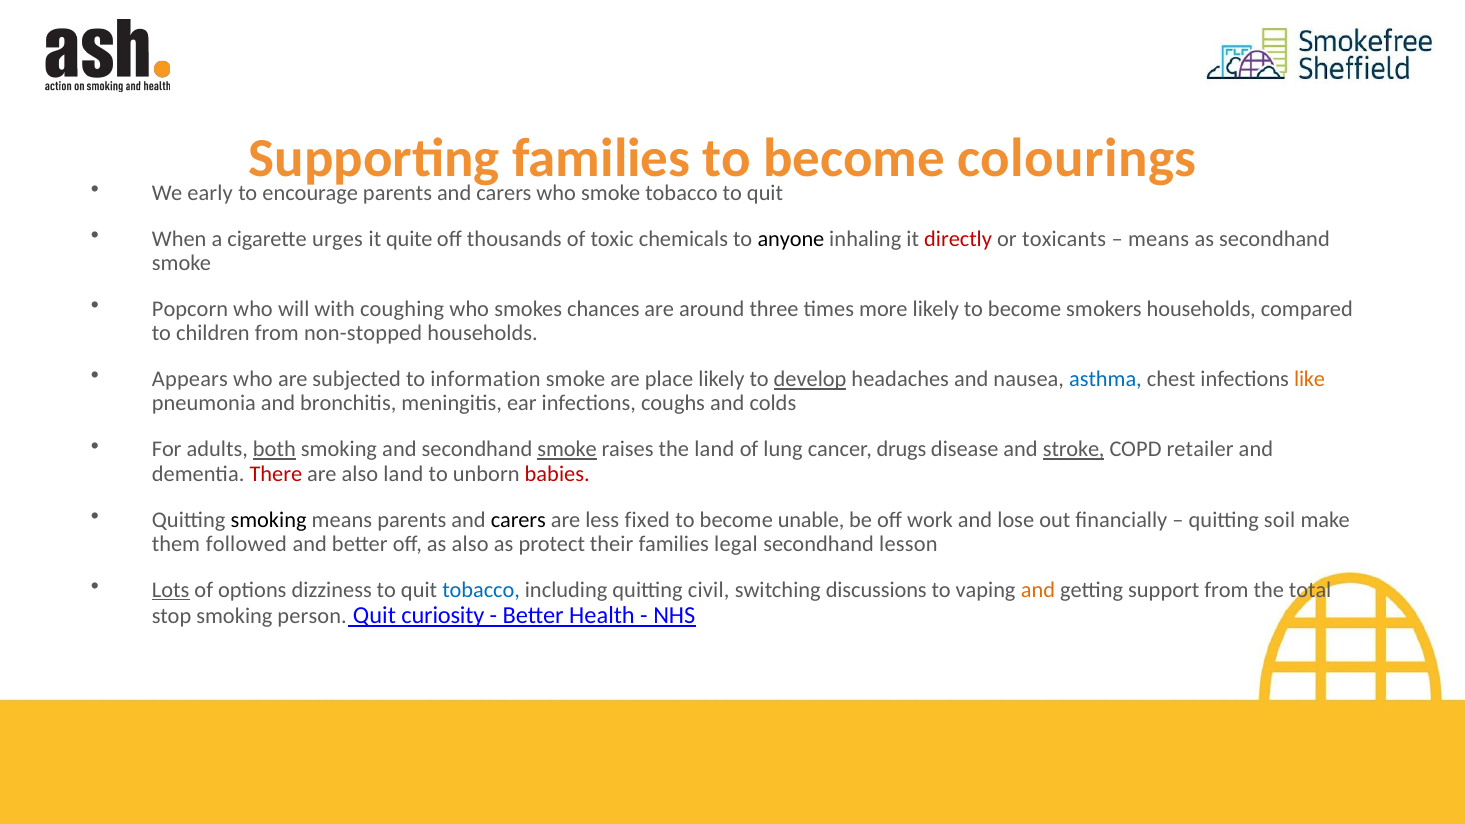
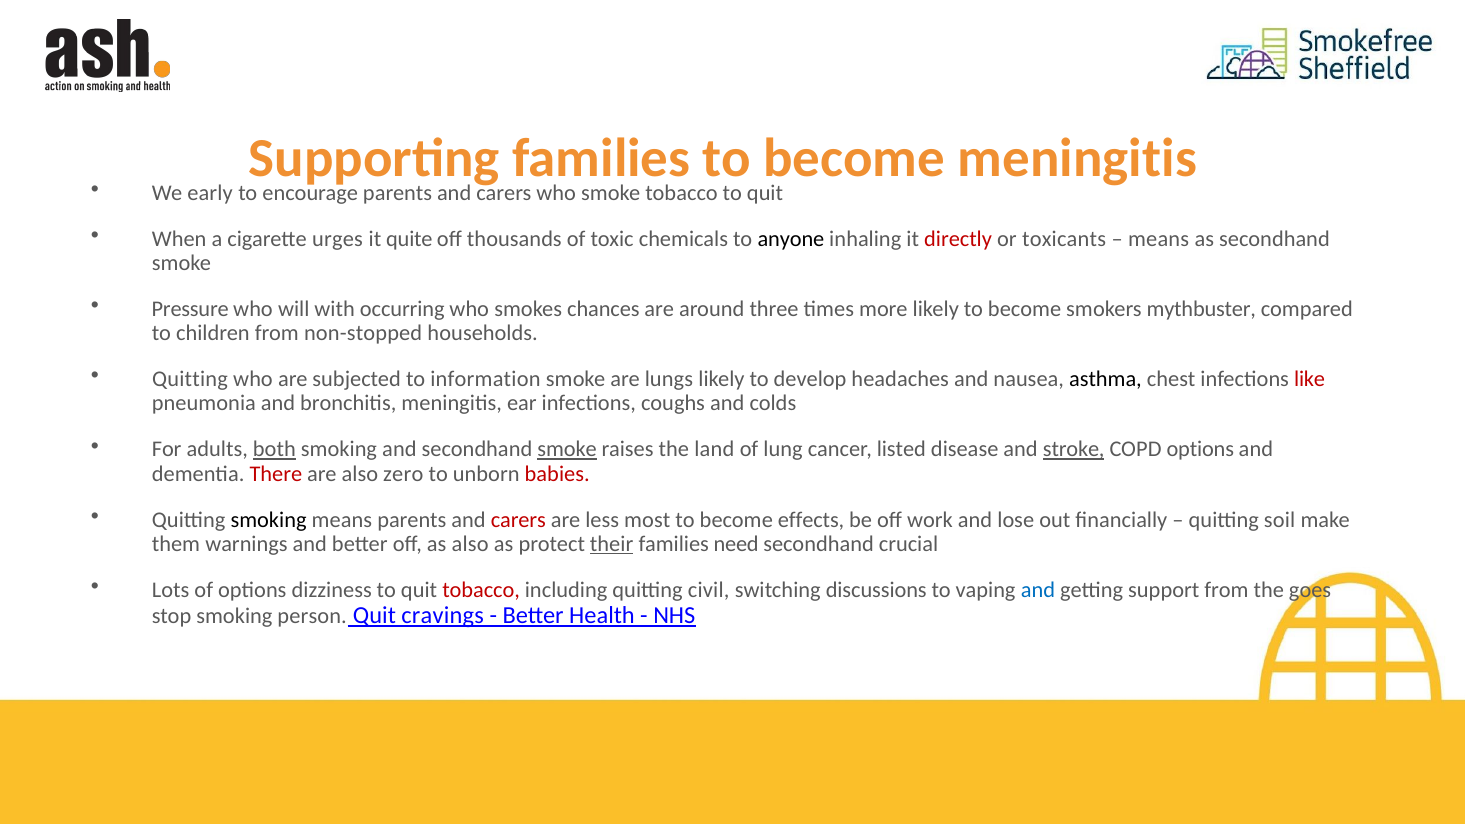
become colourings: colourings -> meningitis (1077, 159)
Popcorn: Popcorn -> Pressure (190, 309)
coughing: coughing -> occurring (402, 309)
smokers households: households -> mythbuster (1201, 309)
Appears: Appears -> Quitting (190, 379)
place: place -> lungs (669, 379)
develop underline: present -> none (810, 379)
asthma colour: blue -> black (1105, 379)
like colour: orange -> red (1310, 379)
drugs: drugs -> listed (901, 450)
COPD retailer: retailer -> options (1200, 450)
also land: land -> zero (403, 474)
carers colour: black -> red (518, 520)
fixed: fixed -> most (647, 520)
unable: unable -> effects (811, 520)
followed: followed -> warnings (246, 544)
their underline: none -> present (612, 544)
legal: legal -> need (736, 544)
lesson: lesson -> crucial (909, 544)
Lots underline: present -> none (171, 590)
tobacco colour: blue -> red (481, 590)
and colour: orange -> blue (1038, 590)
total: total -> goes (1310, 590)
curiosity: curiosity -> cravings (443, 616)
